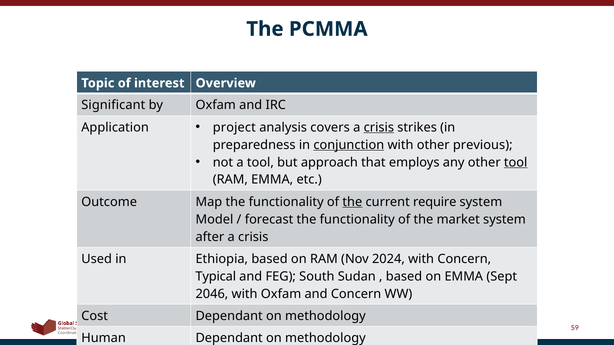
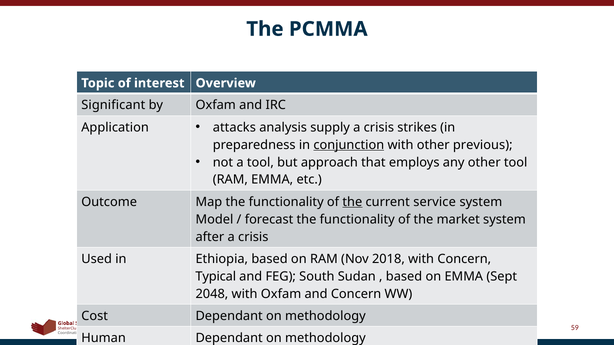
project: project -> attacks (234, 127)
covers: covers -> supply (330, 127)
crisis underline: present -> none (379, 127)
tool underline: present -> none (516, 162)
require: require -> service (435, 202)
2024: 2024 -> 2018 (388, 259)
2046: 2046 -> 2048 (212, 294)
